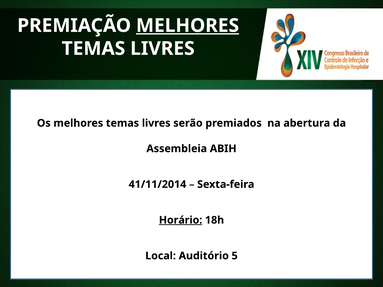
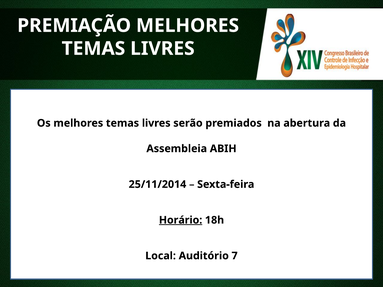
MELHORES underline: present -> none (188, 26)
41/11/2014: 41/11/2014 -> 25/11/2014 (157, 185)
5: 5 -> 7 (235, 256)
